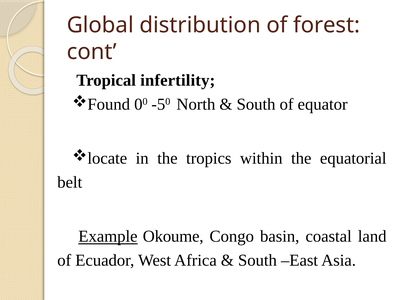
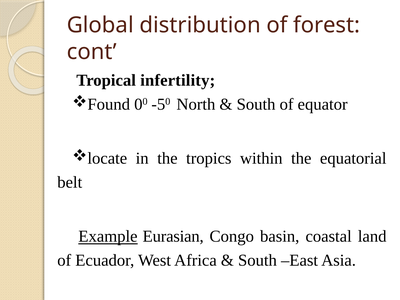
Okoume: Okoume -> Eurasian (173, 236)
